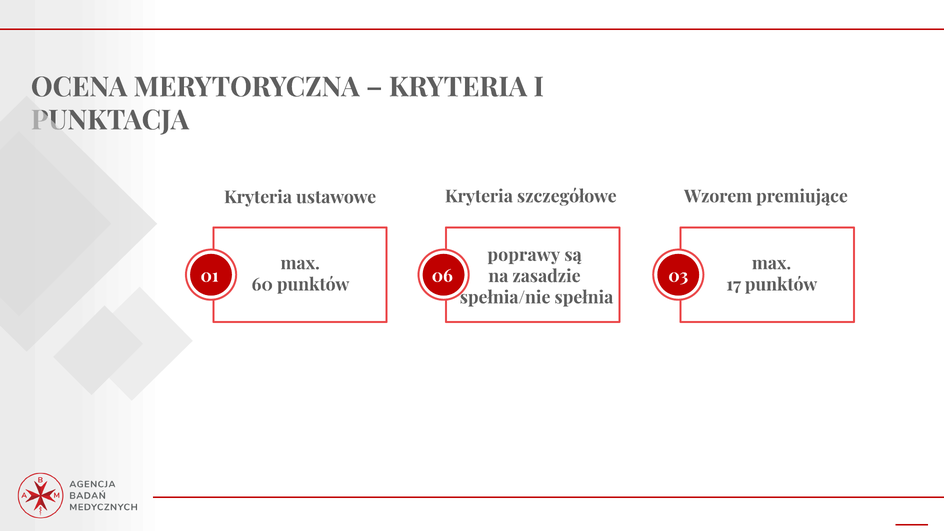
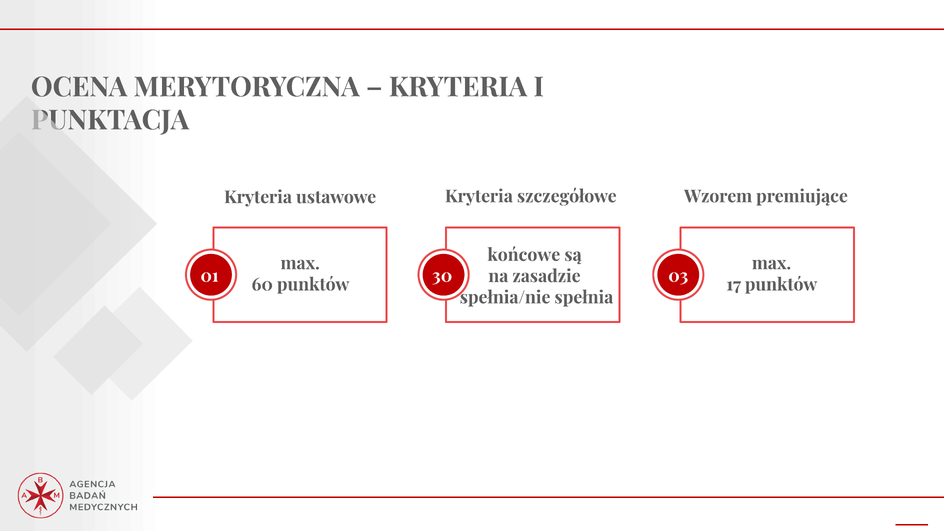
poprawy: poprawy -> końcowe (524, 255)
06: 06 -> 30 (442, 276)
